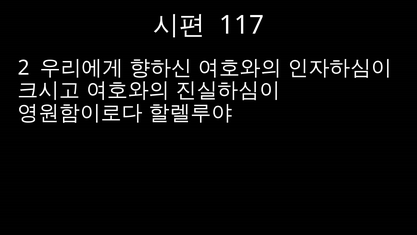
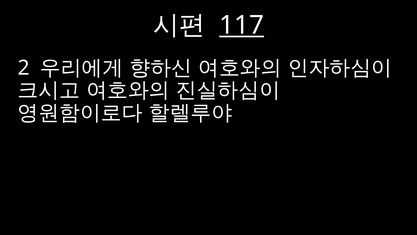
117 underline: none -> present (242, 25)
